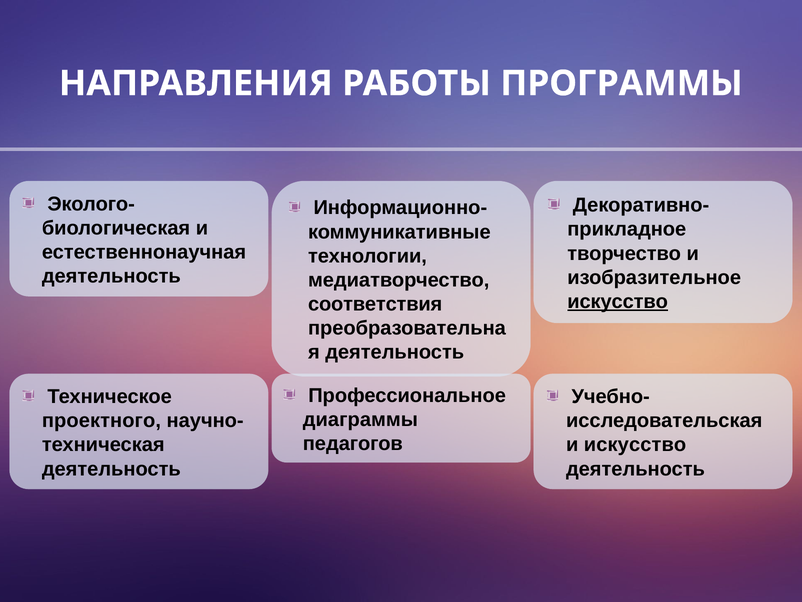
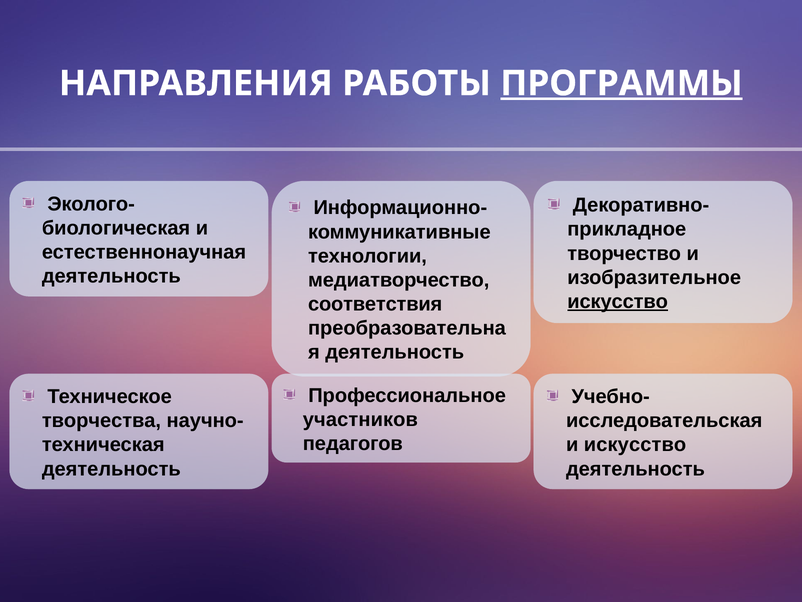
ПРОГРАММЫ underline: none -> present (622, 83)
диаграммы: диаграммы -> участников (360, 419)
проектного: проектного -> творчества (101, 420)
